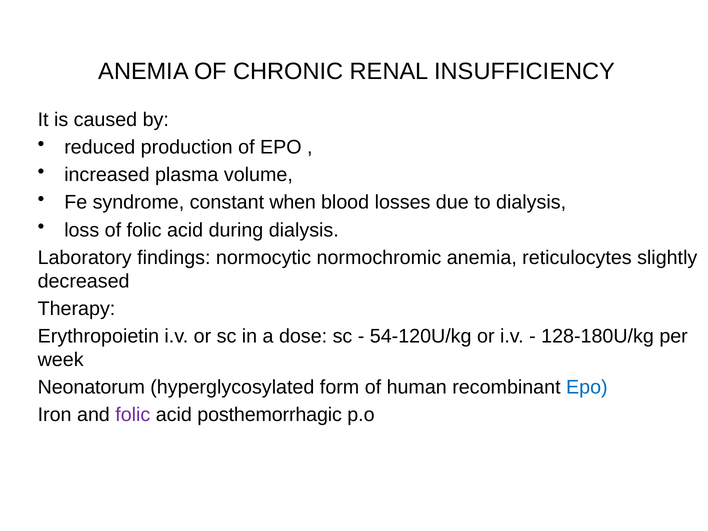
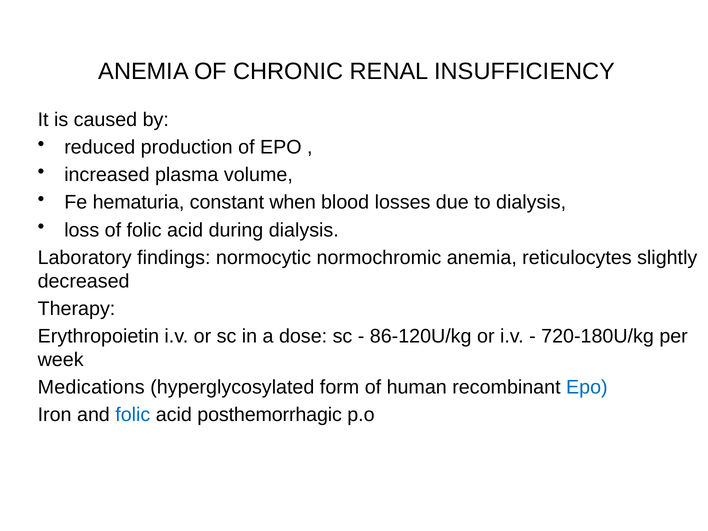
syndrome: syndrome -> hematuria (138, 202)
54-120U/kg: 54-120U/kg -> 86-120U/kg (421, 336)
128-180U/kg: 128-180U/kg -> 720-180U/kg (598, 336)
Neonatorum: Neonatorum -> Medications (91, 387)
folic colour: purple -> blue (133, 415)
